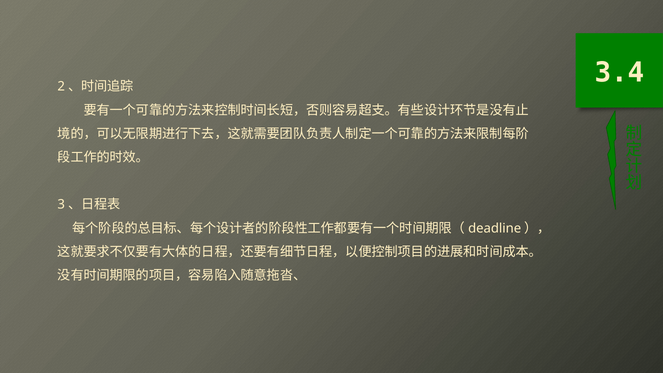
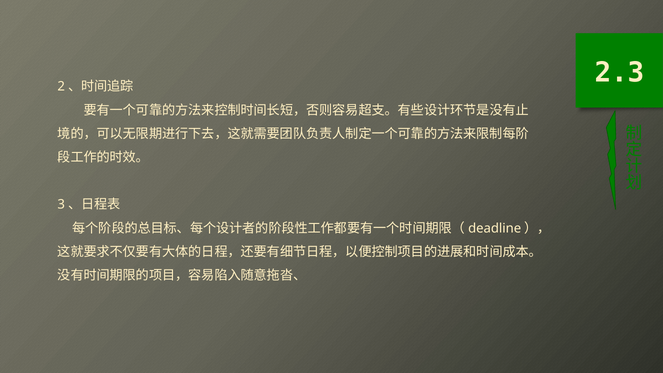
3.4: 3.4 -> 2.3 (620, 73)
